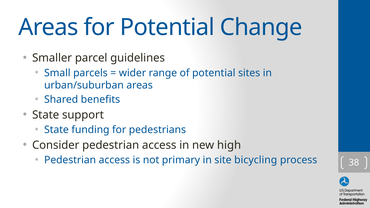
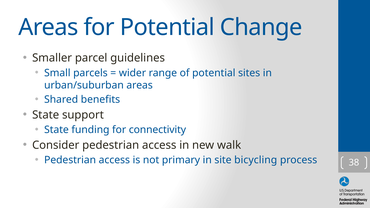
pedestrians: pedestrians -> connectivity (157, 130)
high: high -> walk (229, 145)
